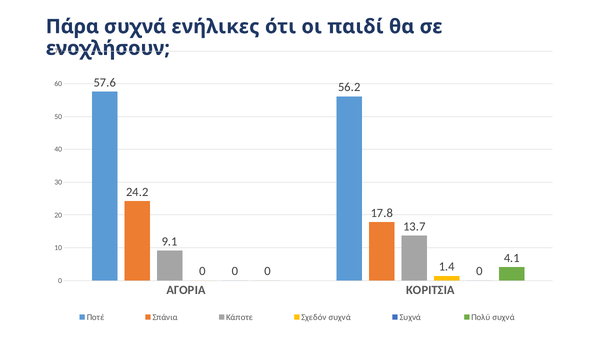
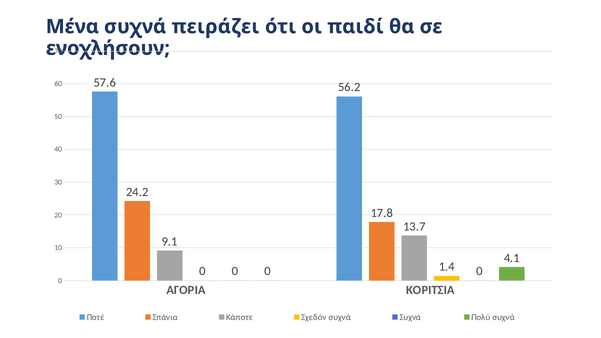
Πάρα: Πάρα -> Μένα (72, 27)
ενήλικες: ενήλικες -> πειράζει (215, 27)
